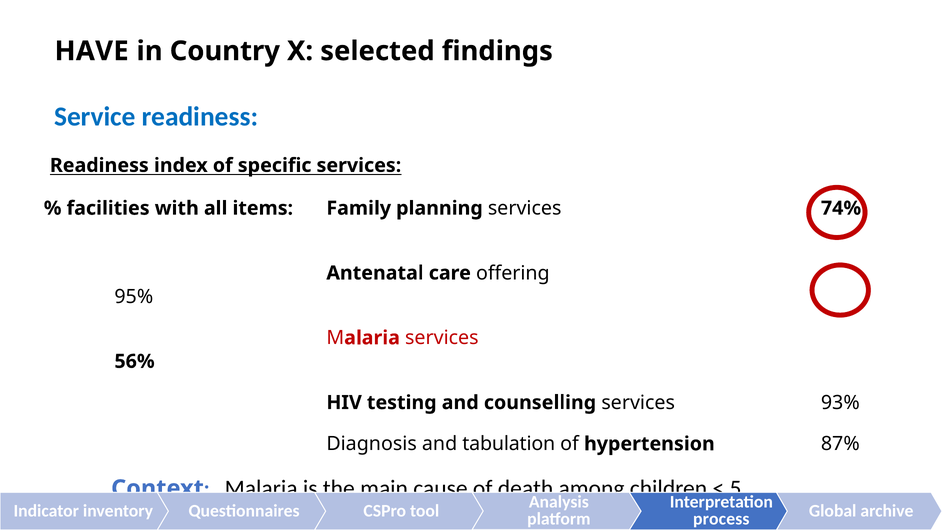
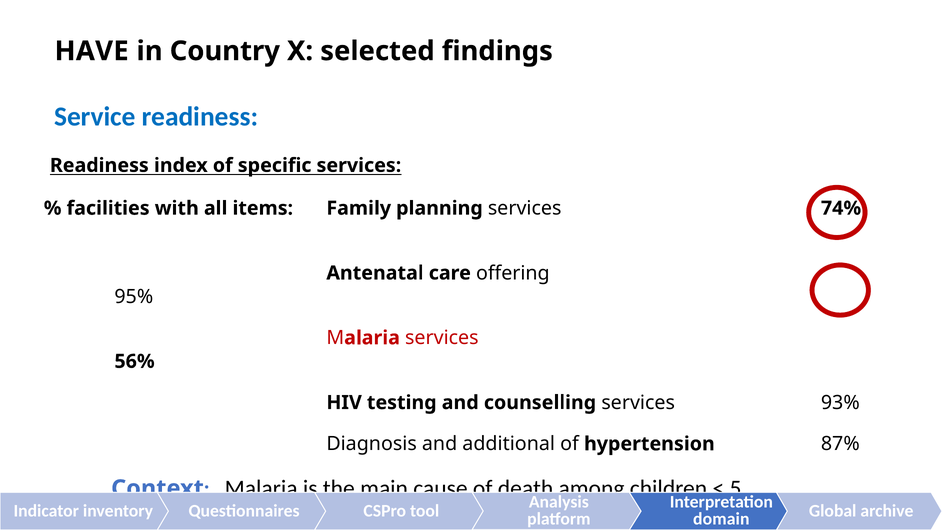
tabulation: tabulation -> additional (509, 444)
process: process -> domain (721, 519)
